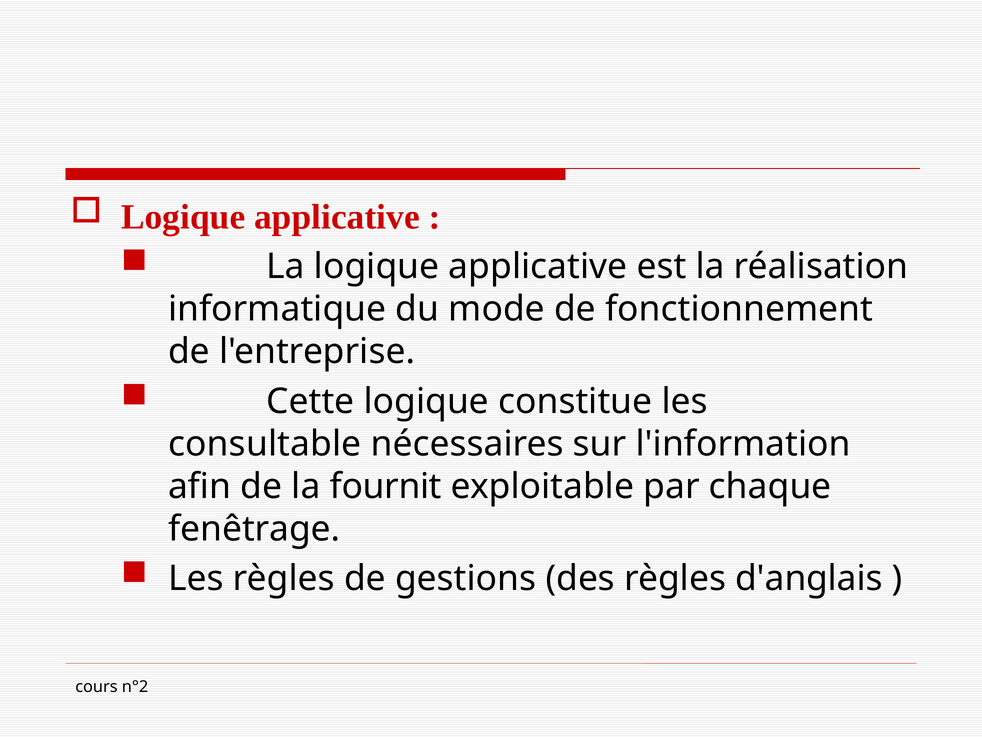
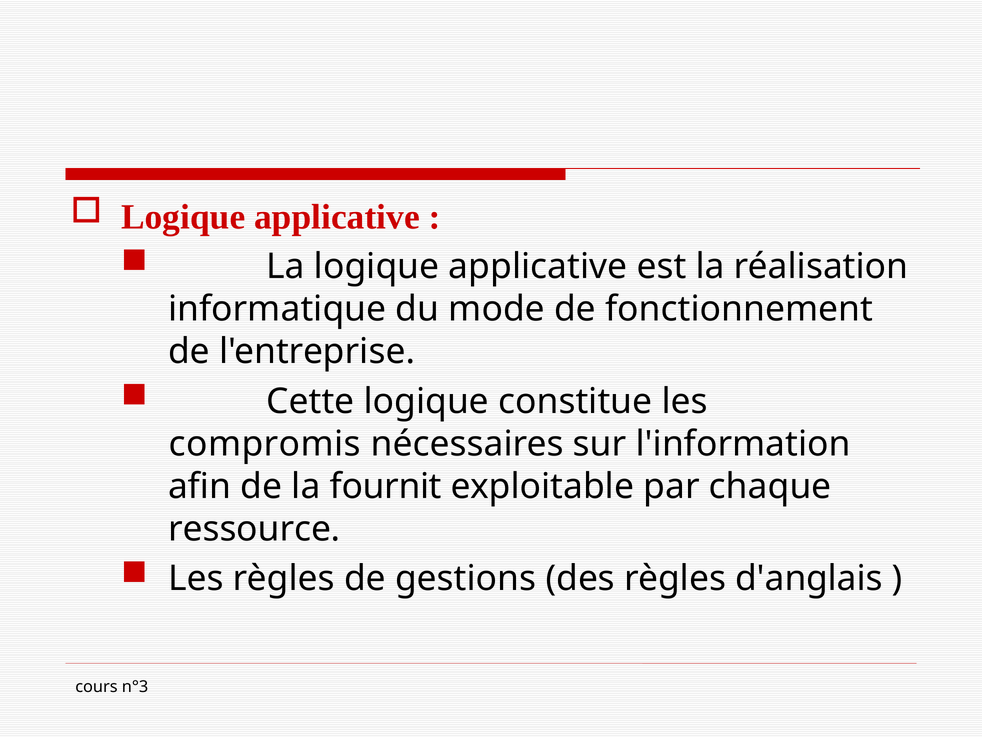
consultable: consultable -> compromis (265, 444)
fenêtrage: fenêtrage -> ressource (254, 529)
n°2: n°2 -> n°3 (135, 687)
